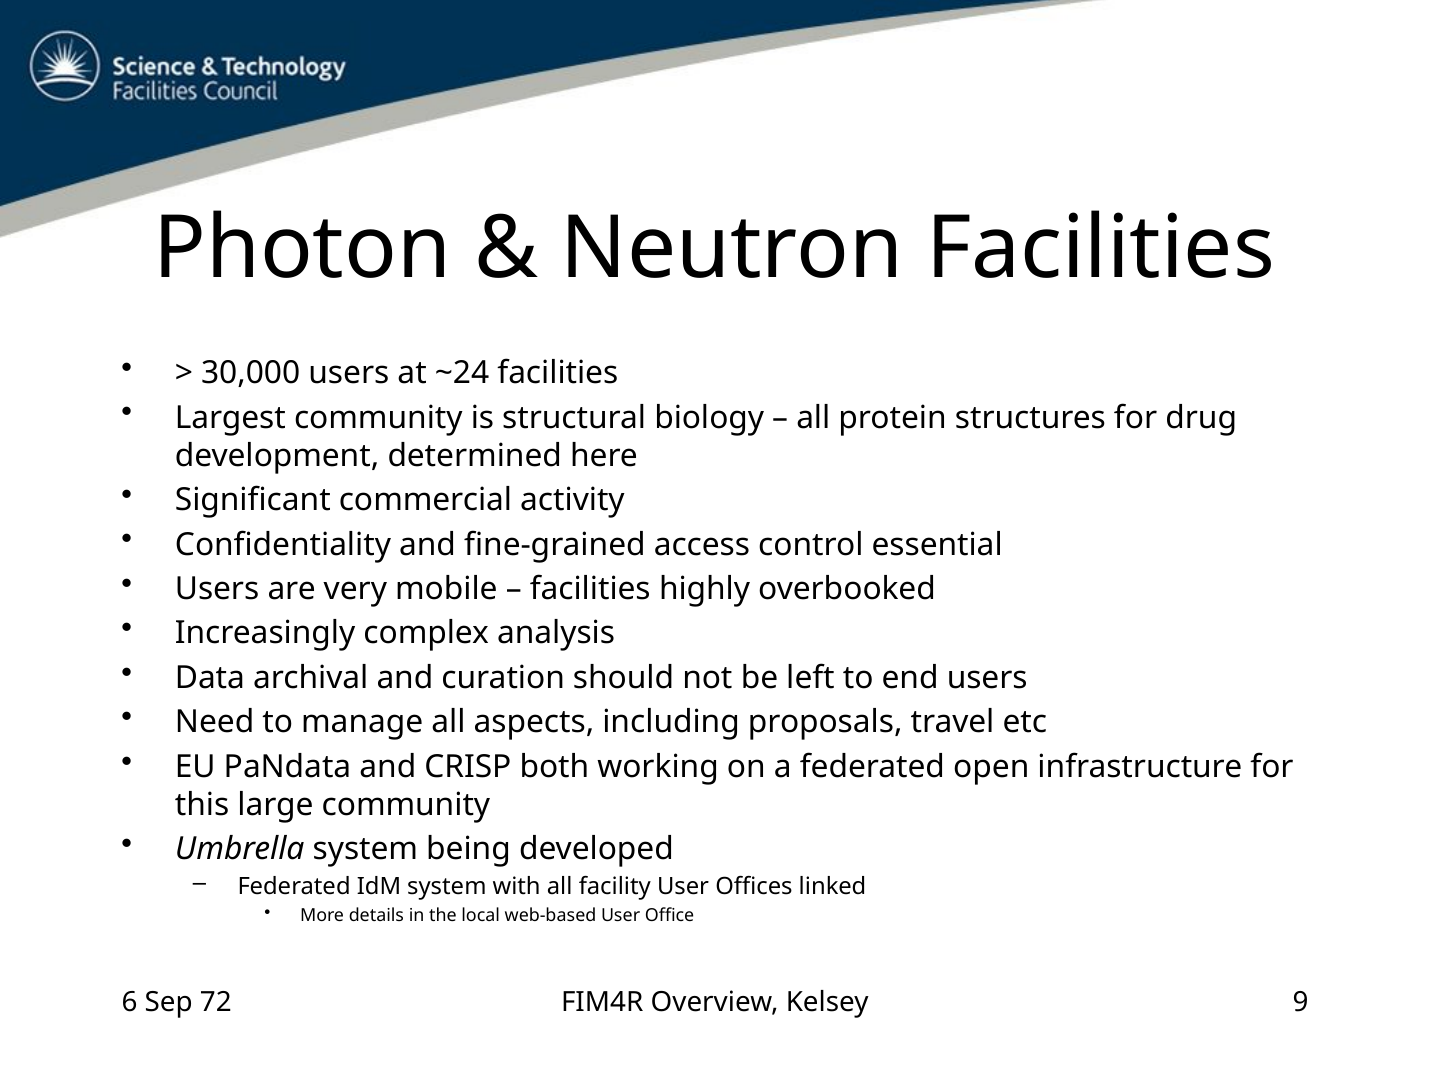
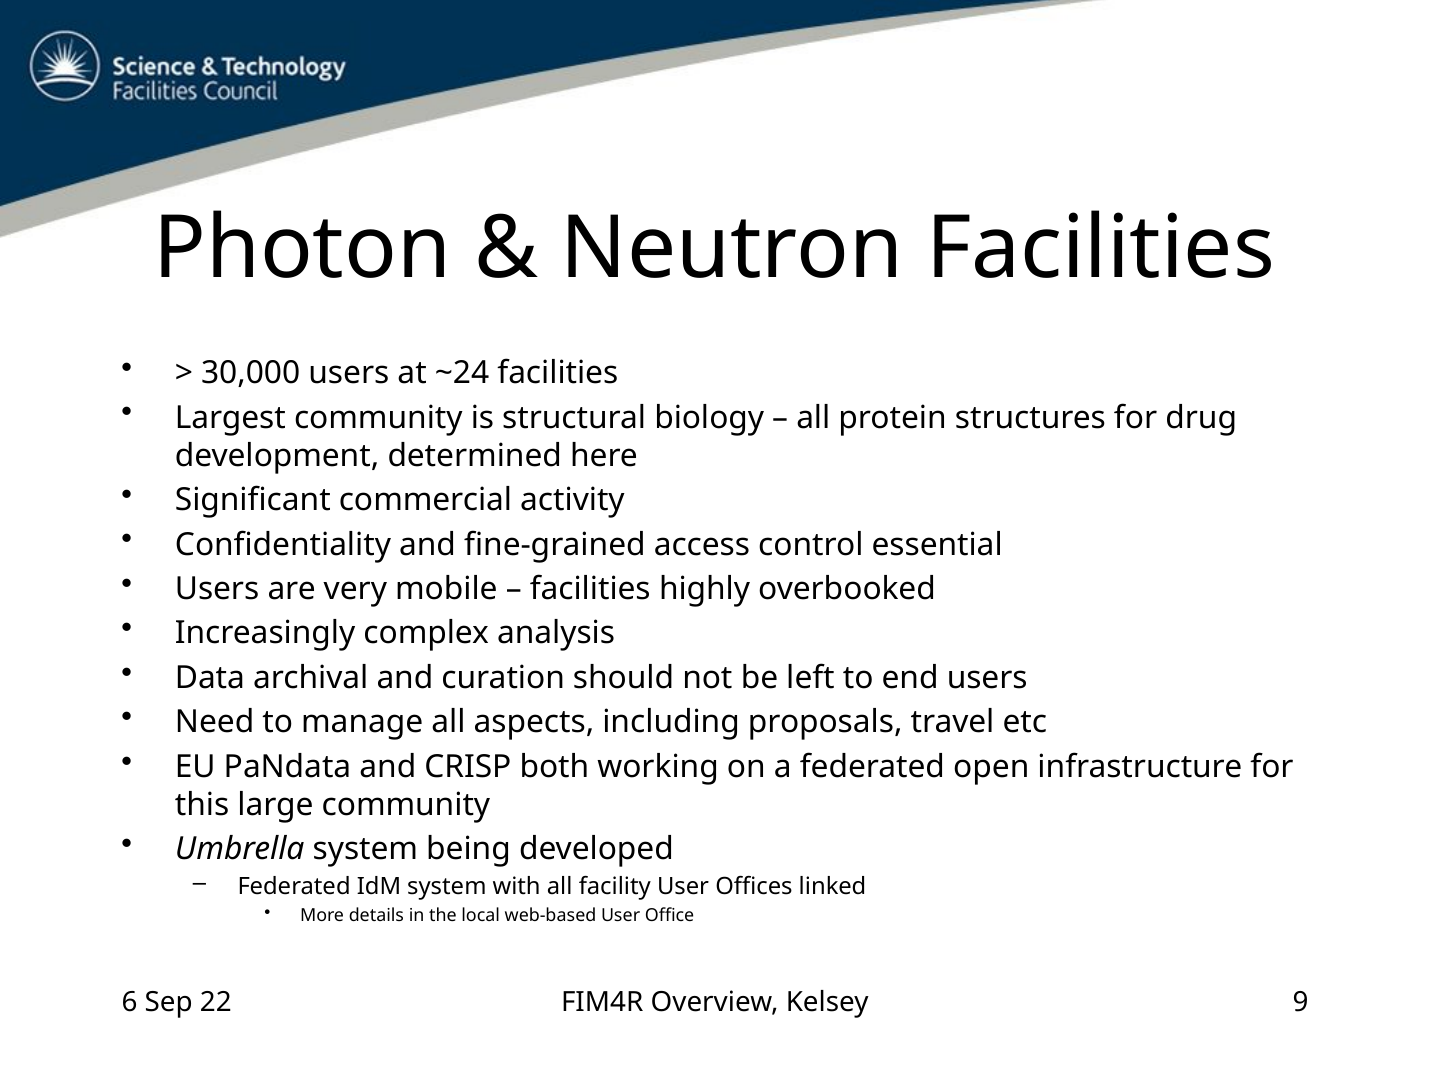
72: 72 -> 22 (216, 1003)
